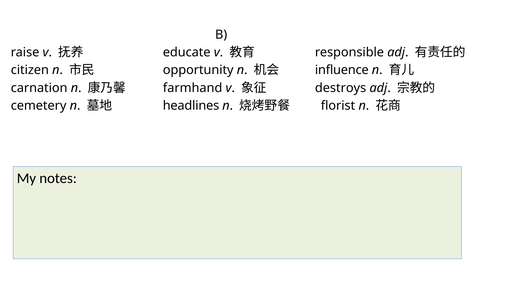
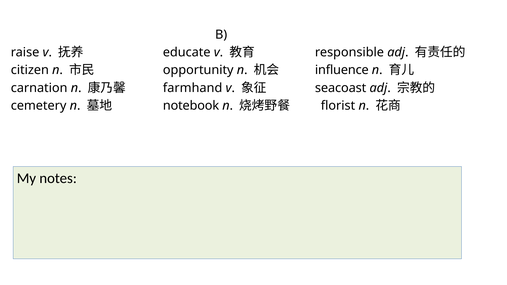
destroys: destroys -> seacoast (341, 88)
headlines: headlines -> notebook (191, 106)
